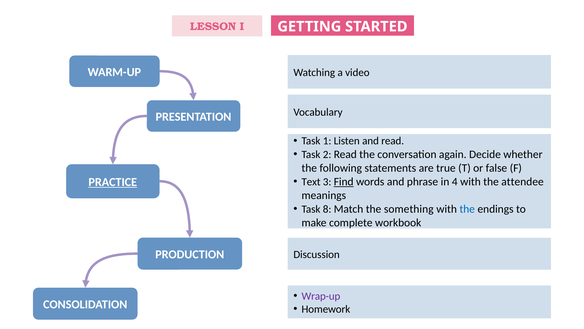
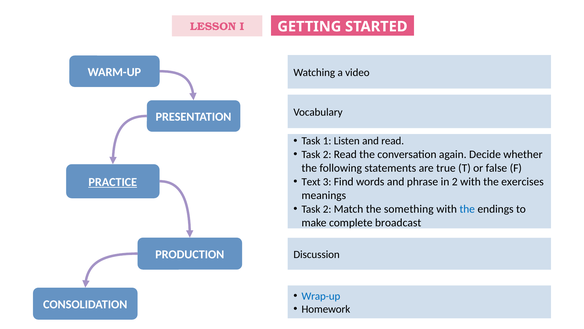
Find underline: present -> none (344, 181)
in 4: 4 -> 2 (455, 181)
attendee: attendee -> exercises (523, 181)
8: 8 -> 2 (327, 209)
workbook: workbook -> broadcast (398, 222)
Wrap-up colour: purple -> blue (321, 296)
